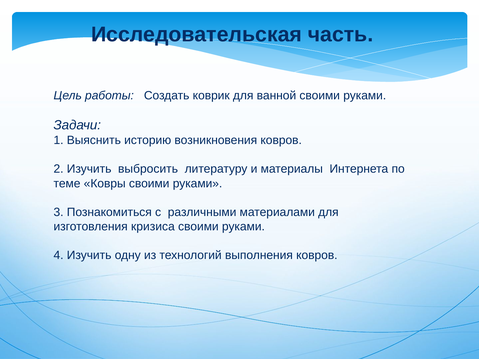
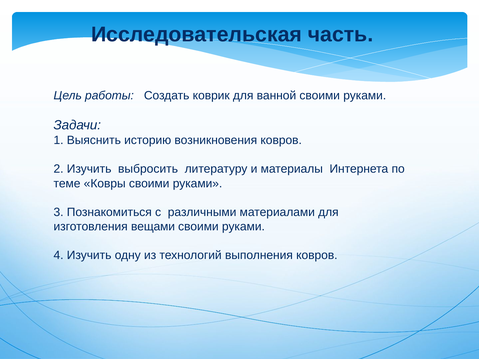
кризиса: кризиса -> вещами (153, 227)
